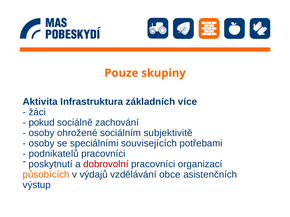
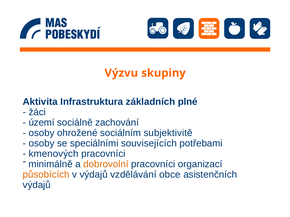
Pouze: Pouze -> Výzvu (121, 73)
více: více -> plné (188, 102)
pokud: pokud -> území (42, 123)
podnikatelů: podnikatelů -> kmenových (54, 154)
poskytnutí: poskytnutí -> minimálně (51, 165)
dobrovolní colour: red -> orange (106, 165)
výstup: výstup -> výdajů (37, 185)
